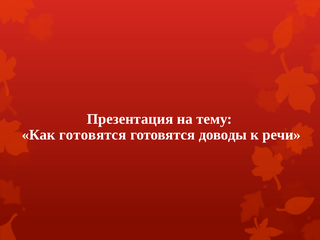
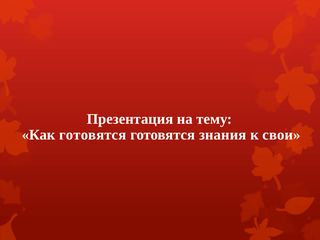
доводы: доводы -> знания (223, 135)
речи: речи -> свои (281, 135)
